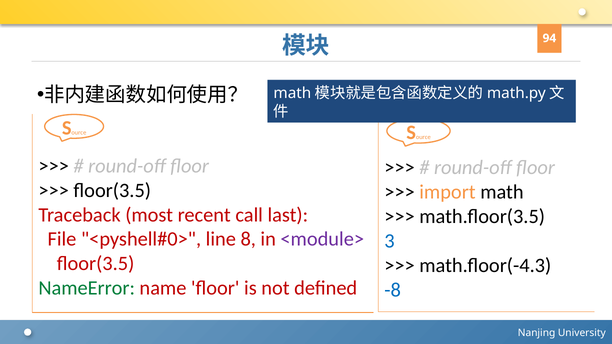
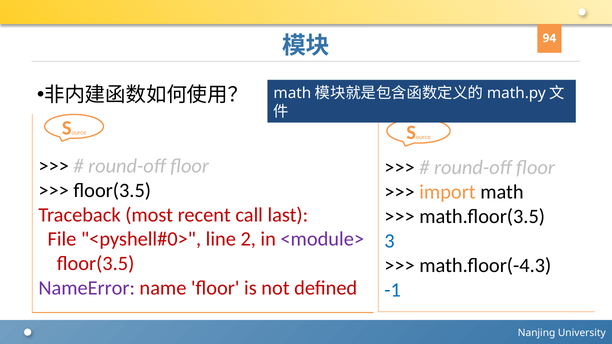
8: 8 -> 2 (248, 239)
NameError colour: green -> purple (87, 288)
-8: -8 -> -1 (393, 290)
